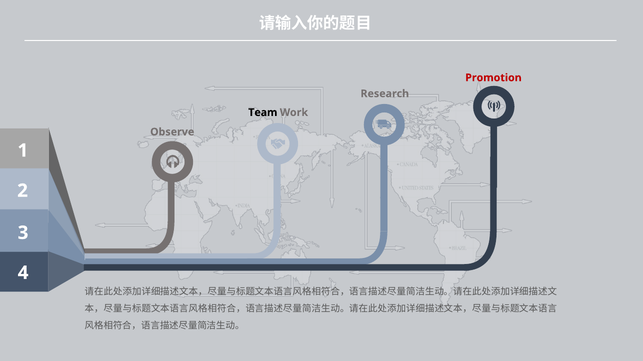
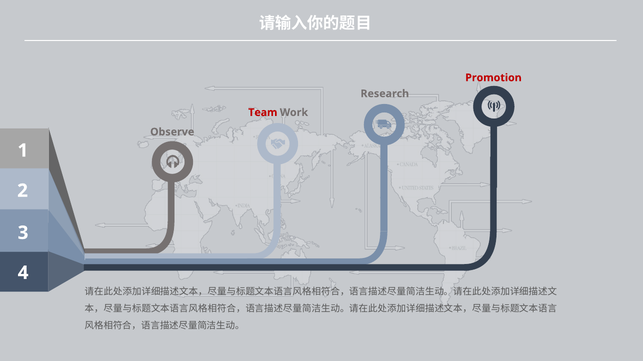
Team colour: black -> red (263, 113)
